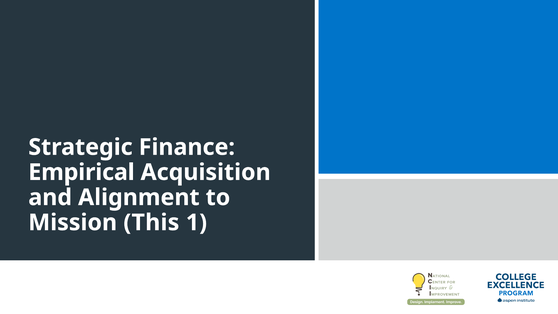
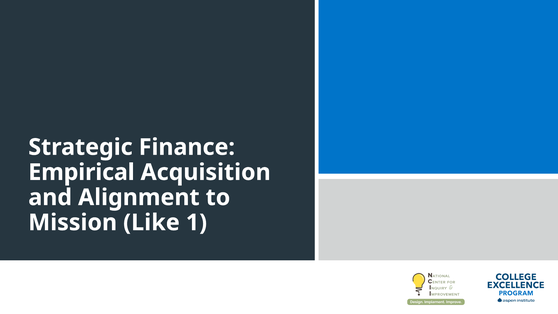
This: This -> Like (151, 222)
